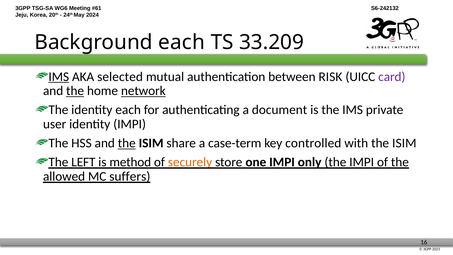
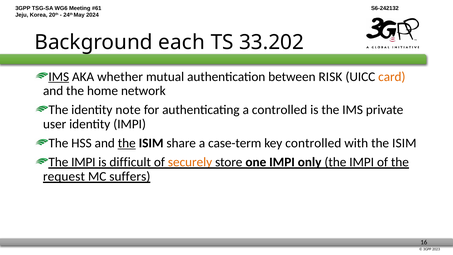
33.209: 33.209 -> 33.202 (271, 42)
selected: selected -> whether (120, 77)
card colour: purple -> orange (392, 77)
the underline: present -> none (75, 91)
network underline: present -> none (143, 91)
identity each: each -> note (128, 110)
a document: document -> controlled (280, 110)
LEFT: LEFT -> IMPI (83, 162)
method: method -> difficult (130, 162)
allowed: allowed -> request (64, 176)
